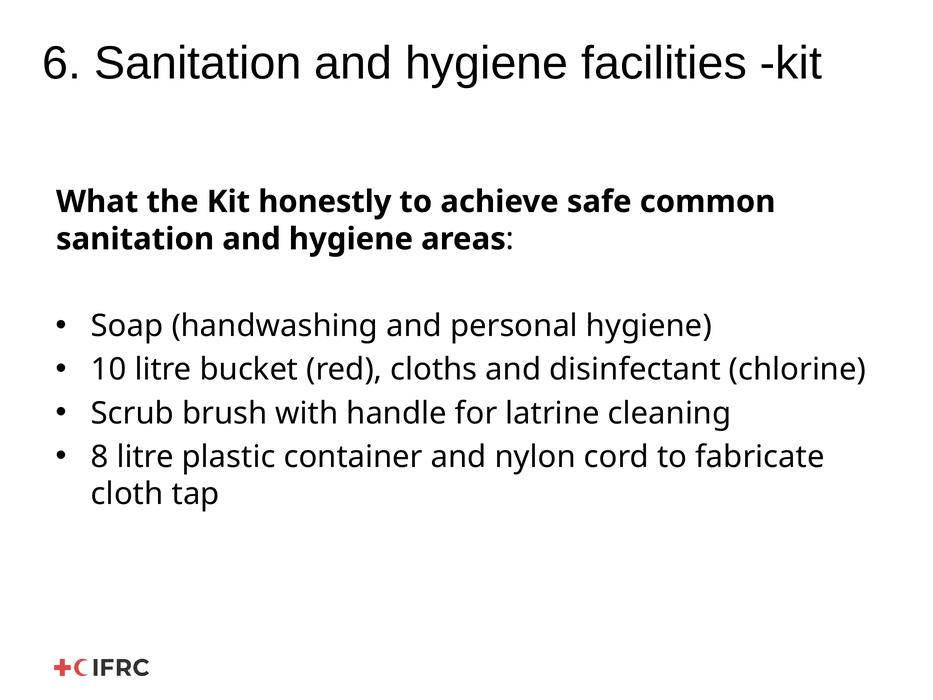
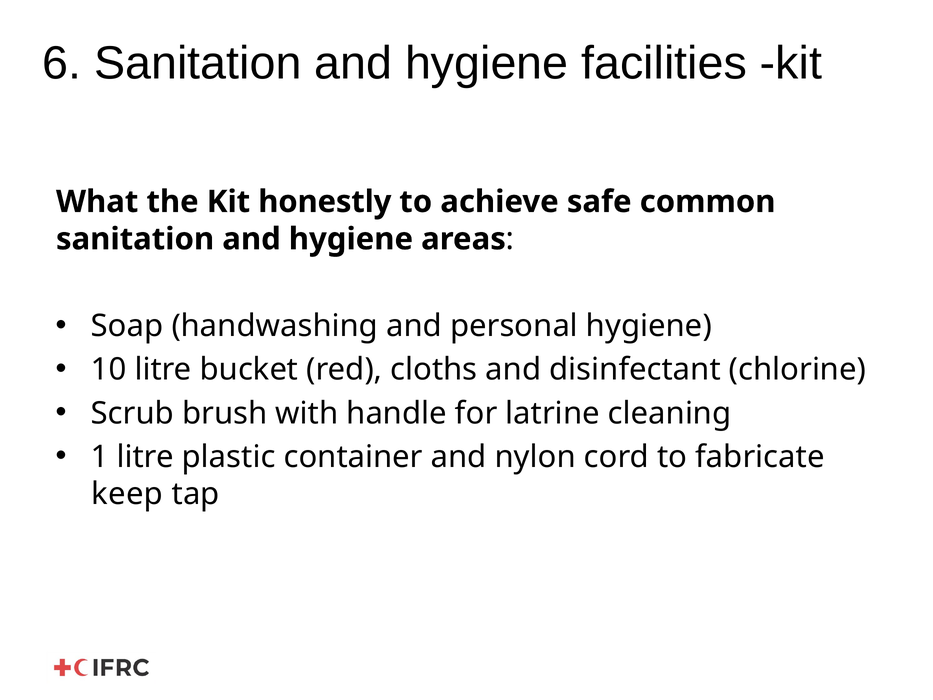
8: 8 -> 1 (100, 457)
cloth: cloth -> keep (127, 494)
